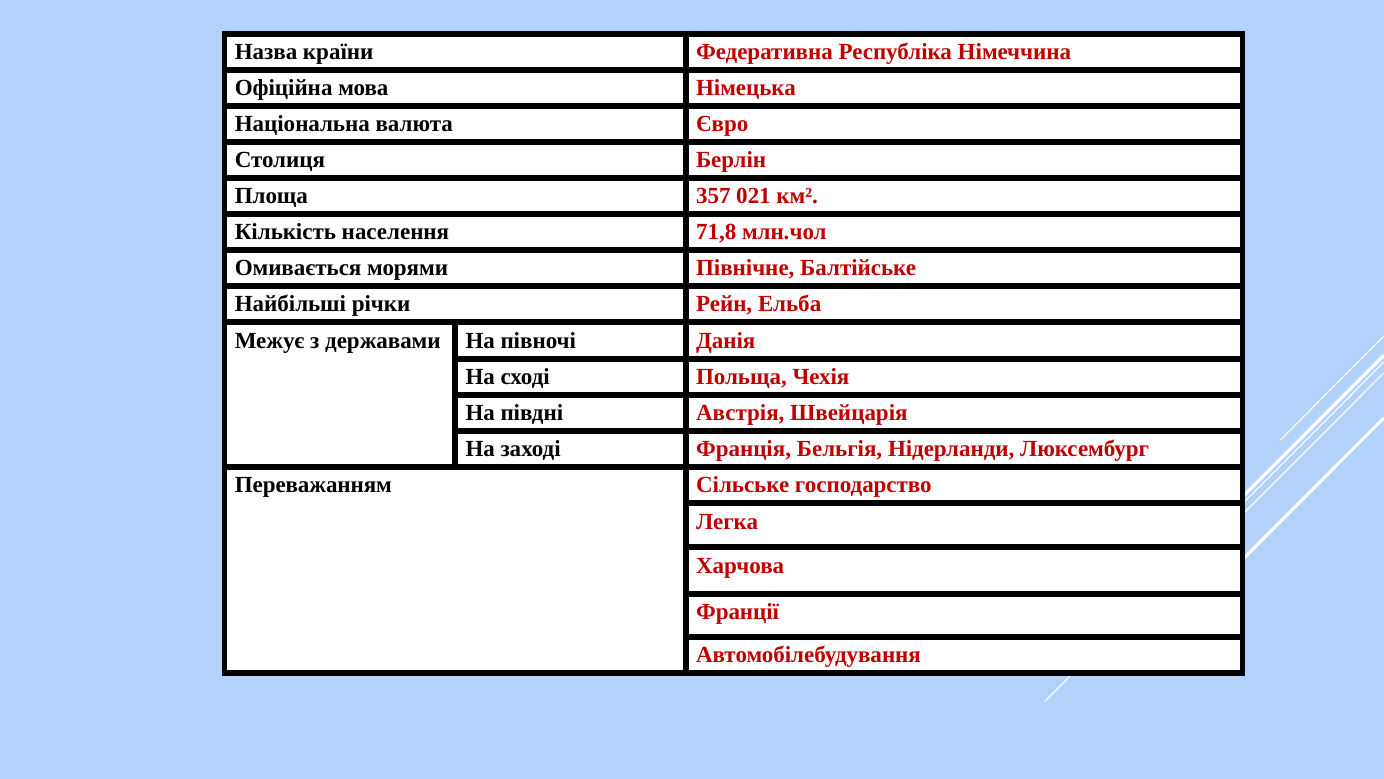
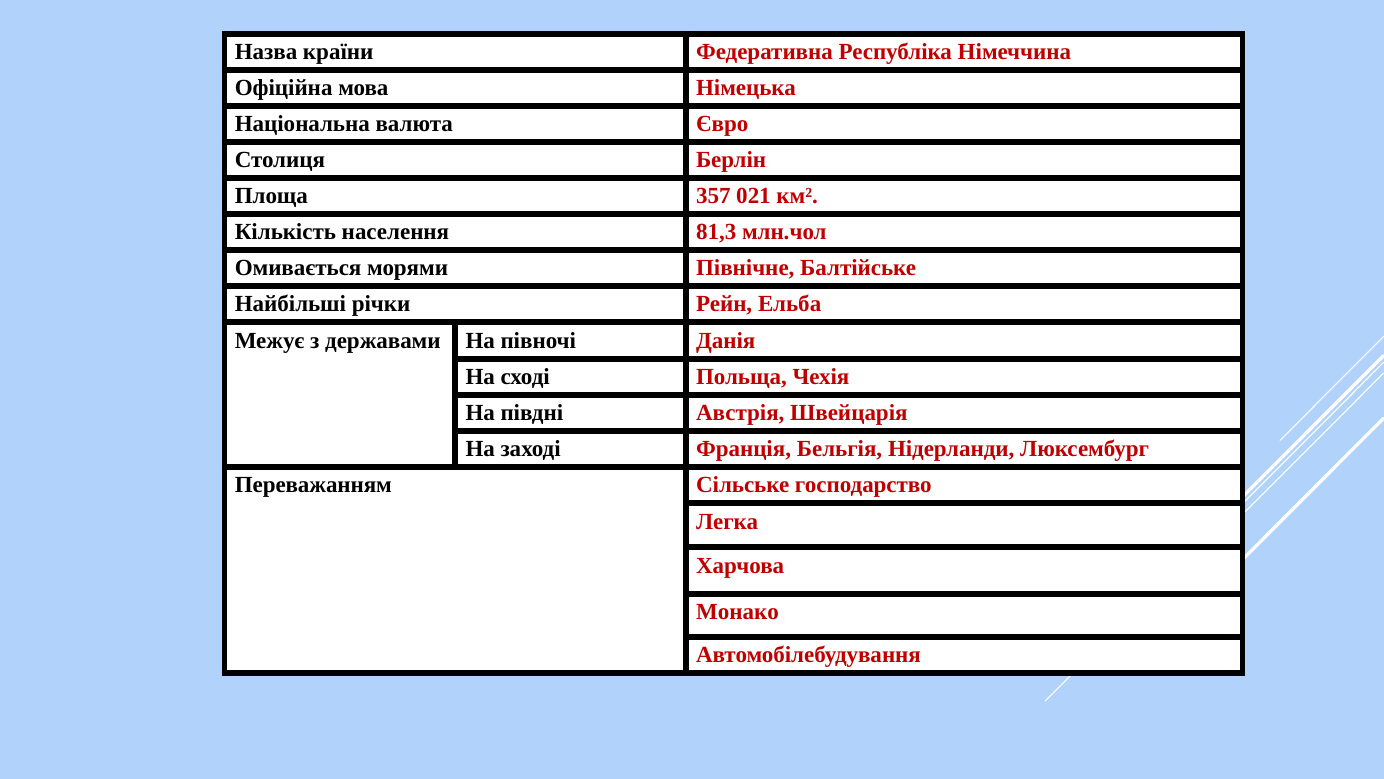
71,8: 71,8 -> 81,3 (716, 232)
Франції: Франції -> Монако (737, 612)
